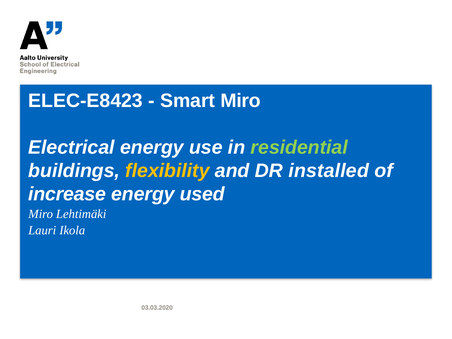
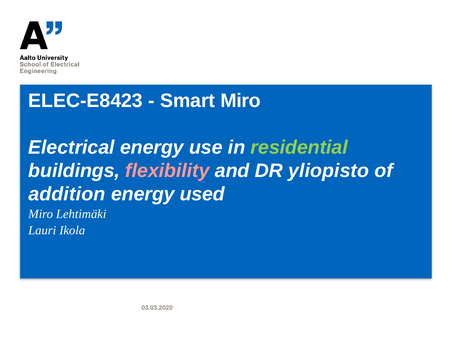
flexibility colour: yellow -> pink (167, 171)
installed: installed -> yliopisto (329, 171)
increase: increase -> addition (67, 194)
